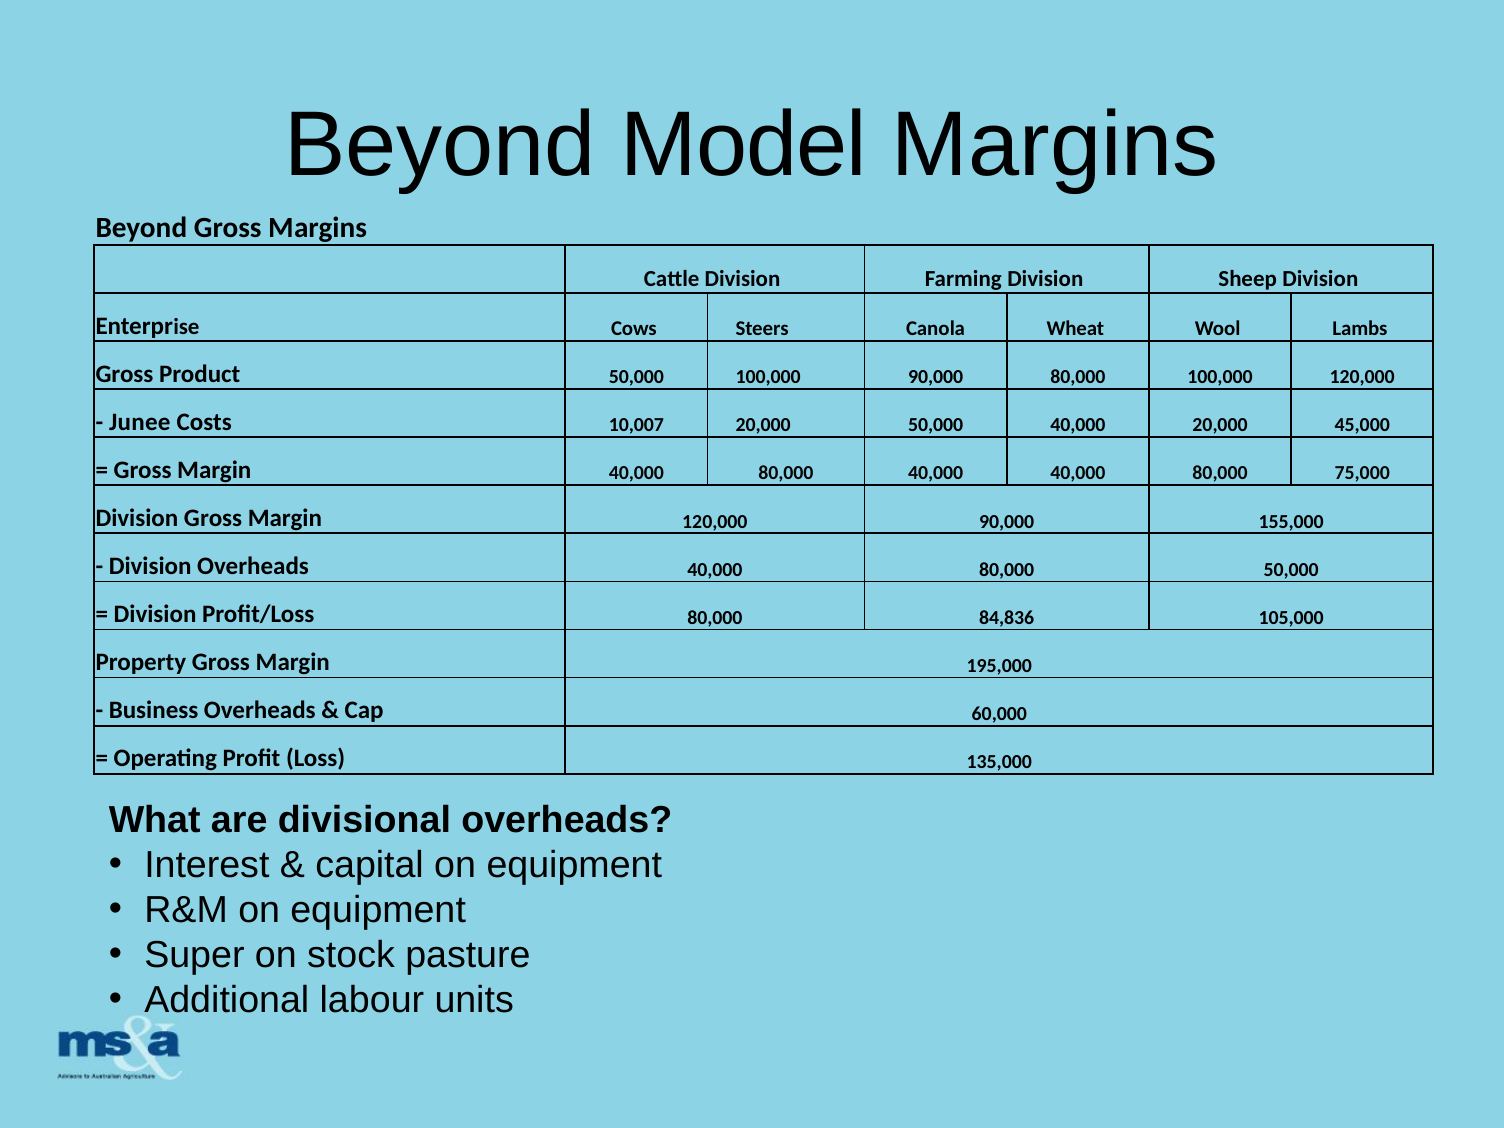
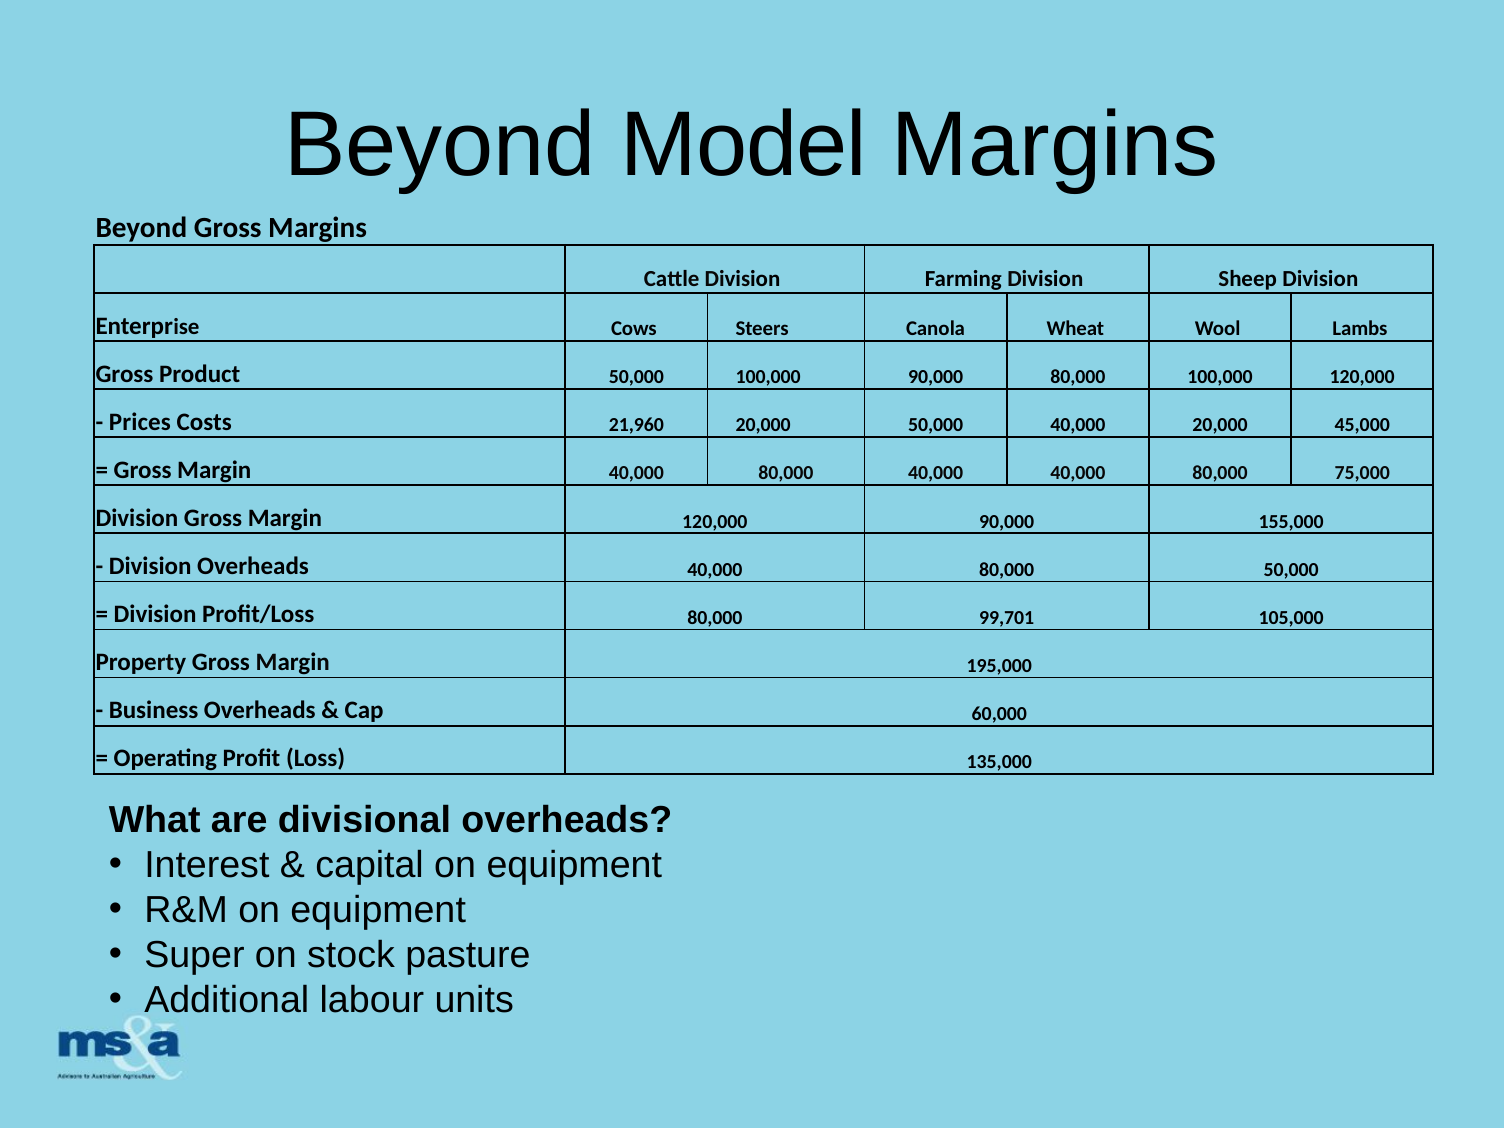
Junee: Junee -> Prices (140, 422)
10,007: 10,007 -> 21,960 (636, 425)
84,836: 84,836 -> 99,701 (1007, 618)
